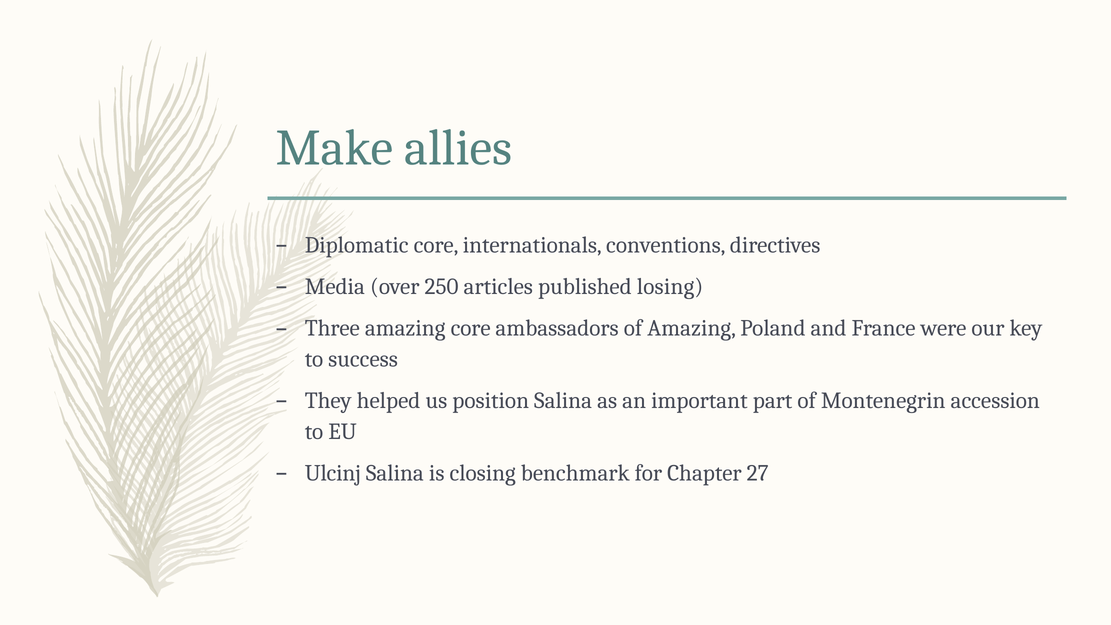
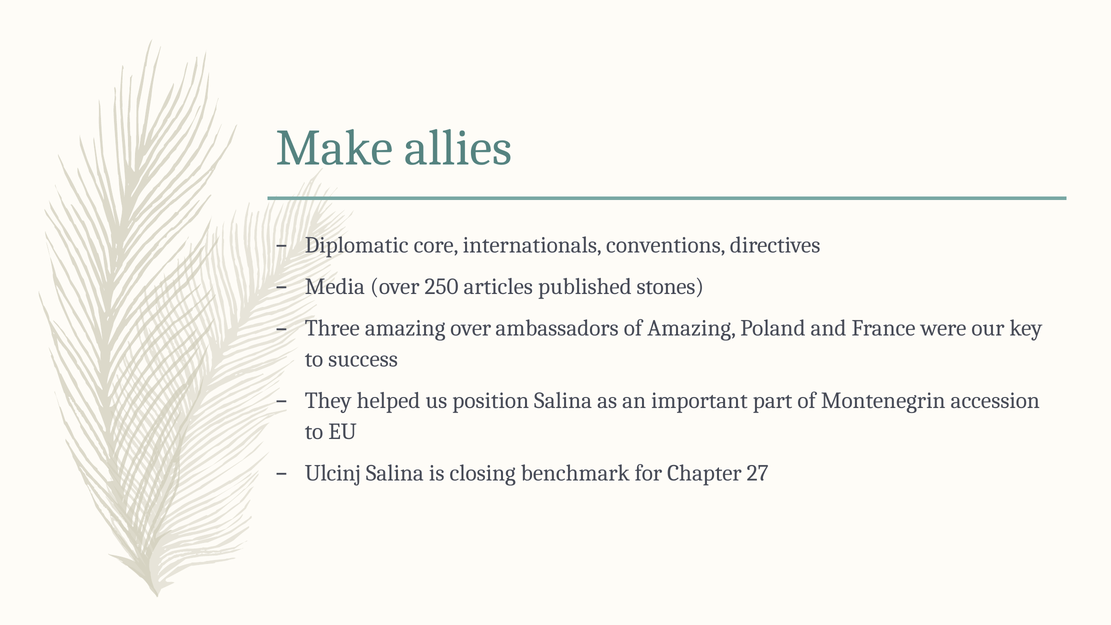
losing: losing -> stones (670, 287)
amazing core: core -> over (471, 328)
